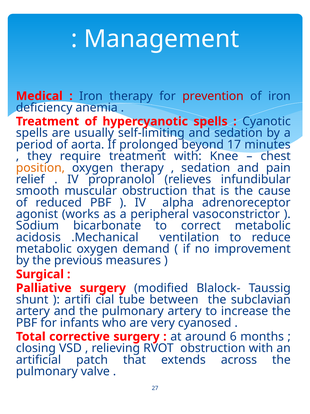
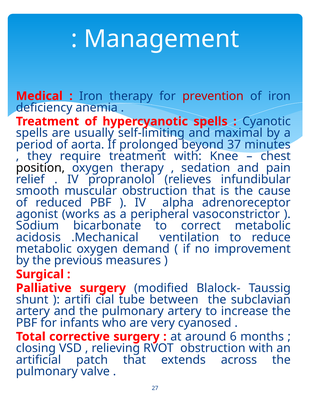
and sedation: sedation -> maximal (238, 133)
17: 17 -> 37 (234, 144)
position colour: orange -> black (40, 168)
